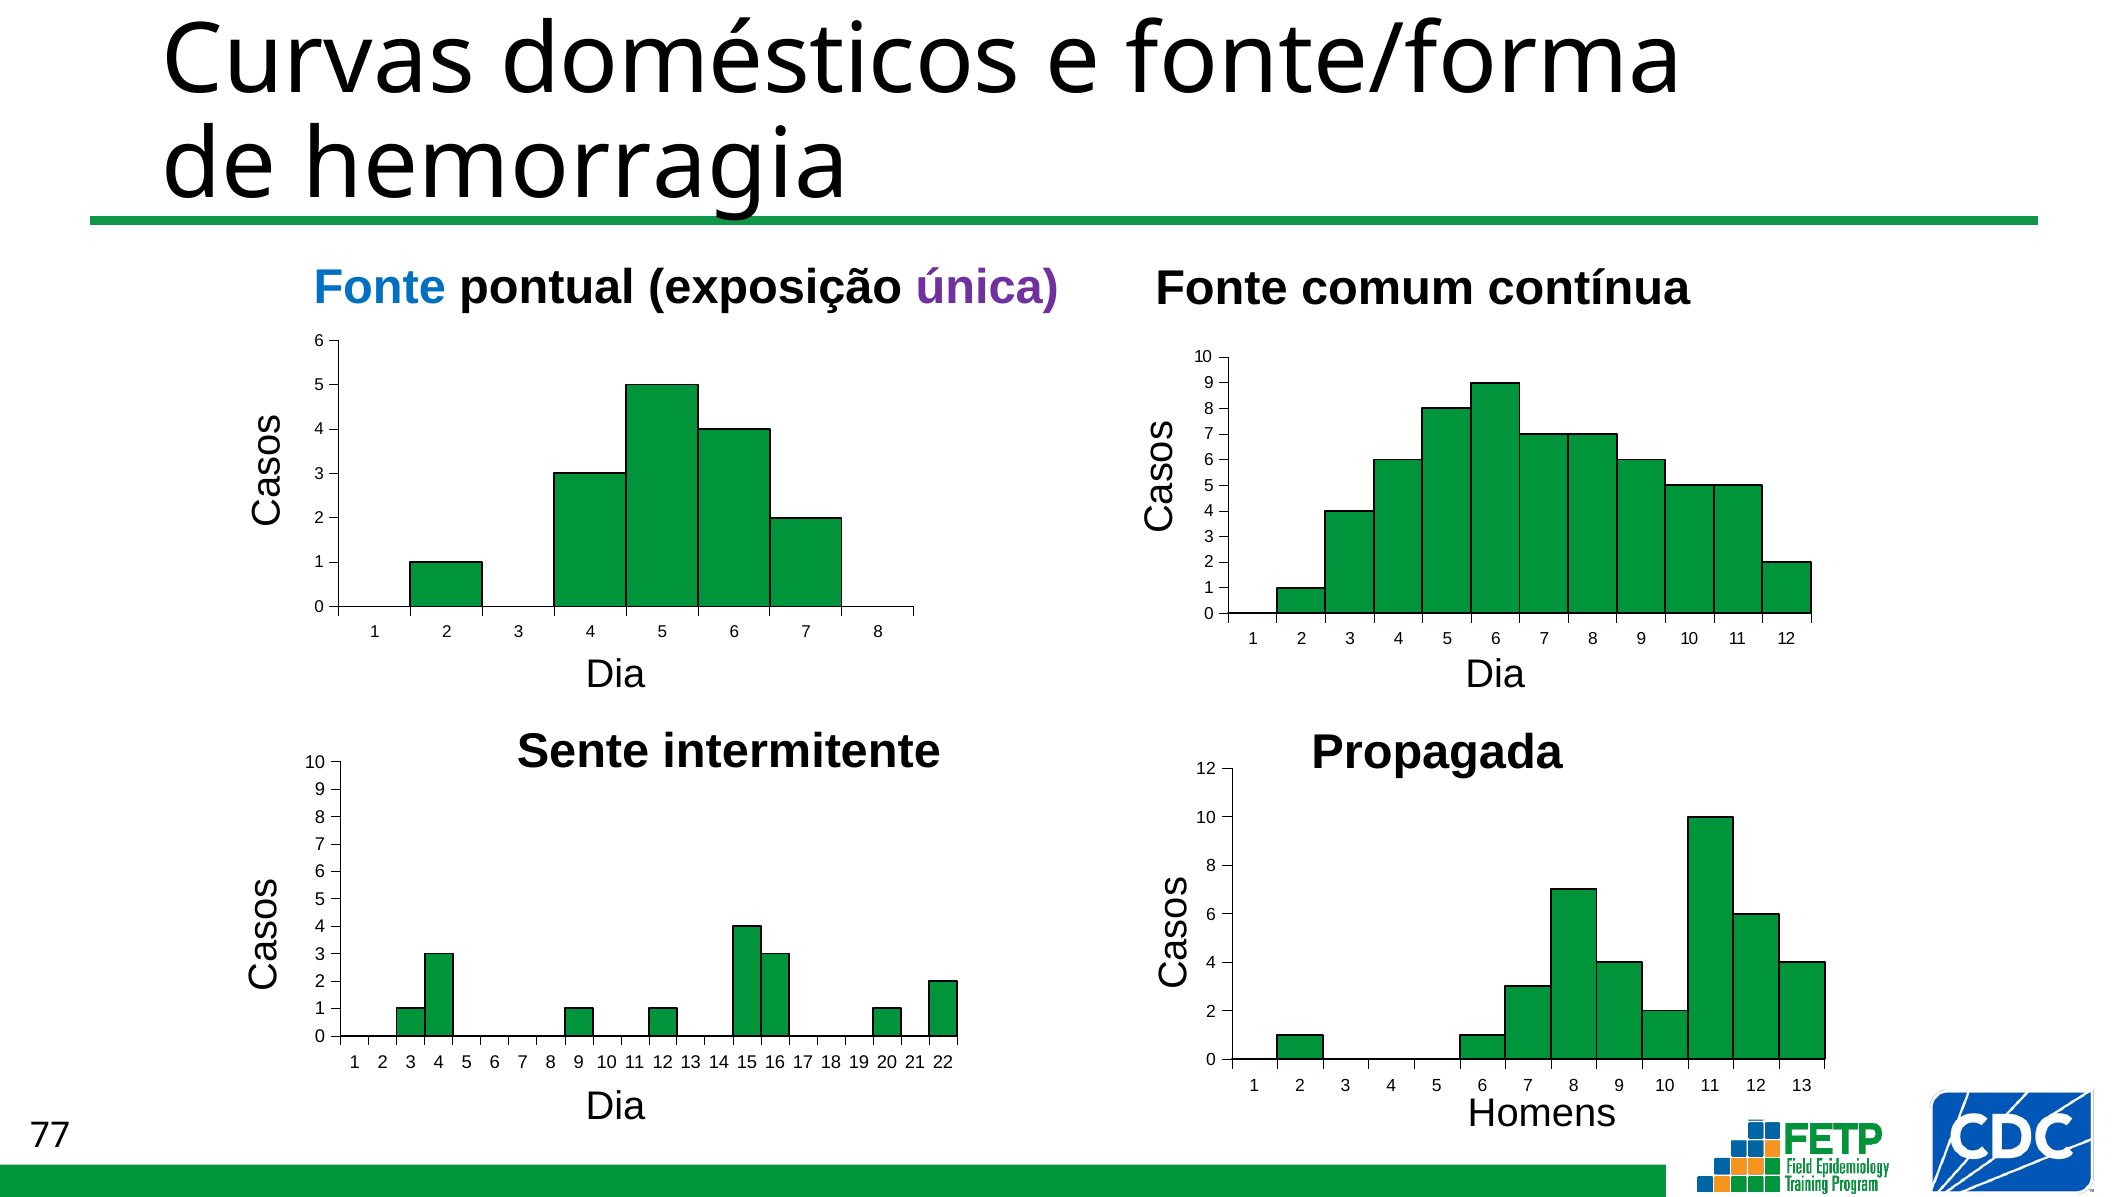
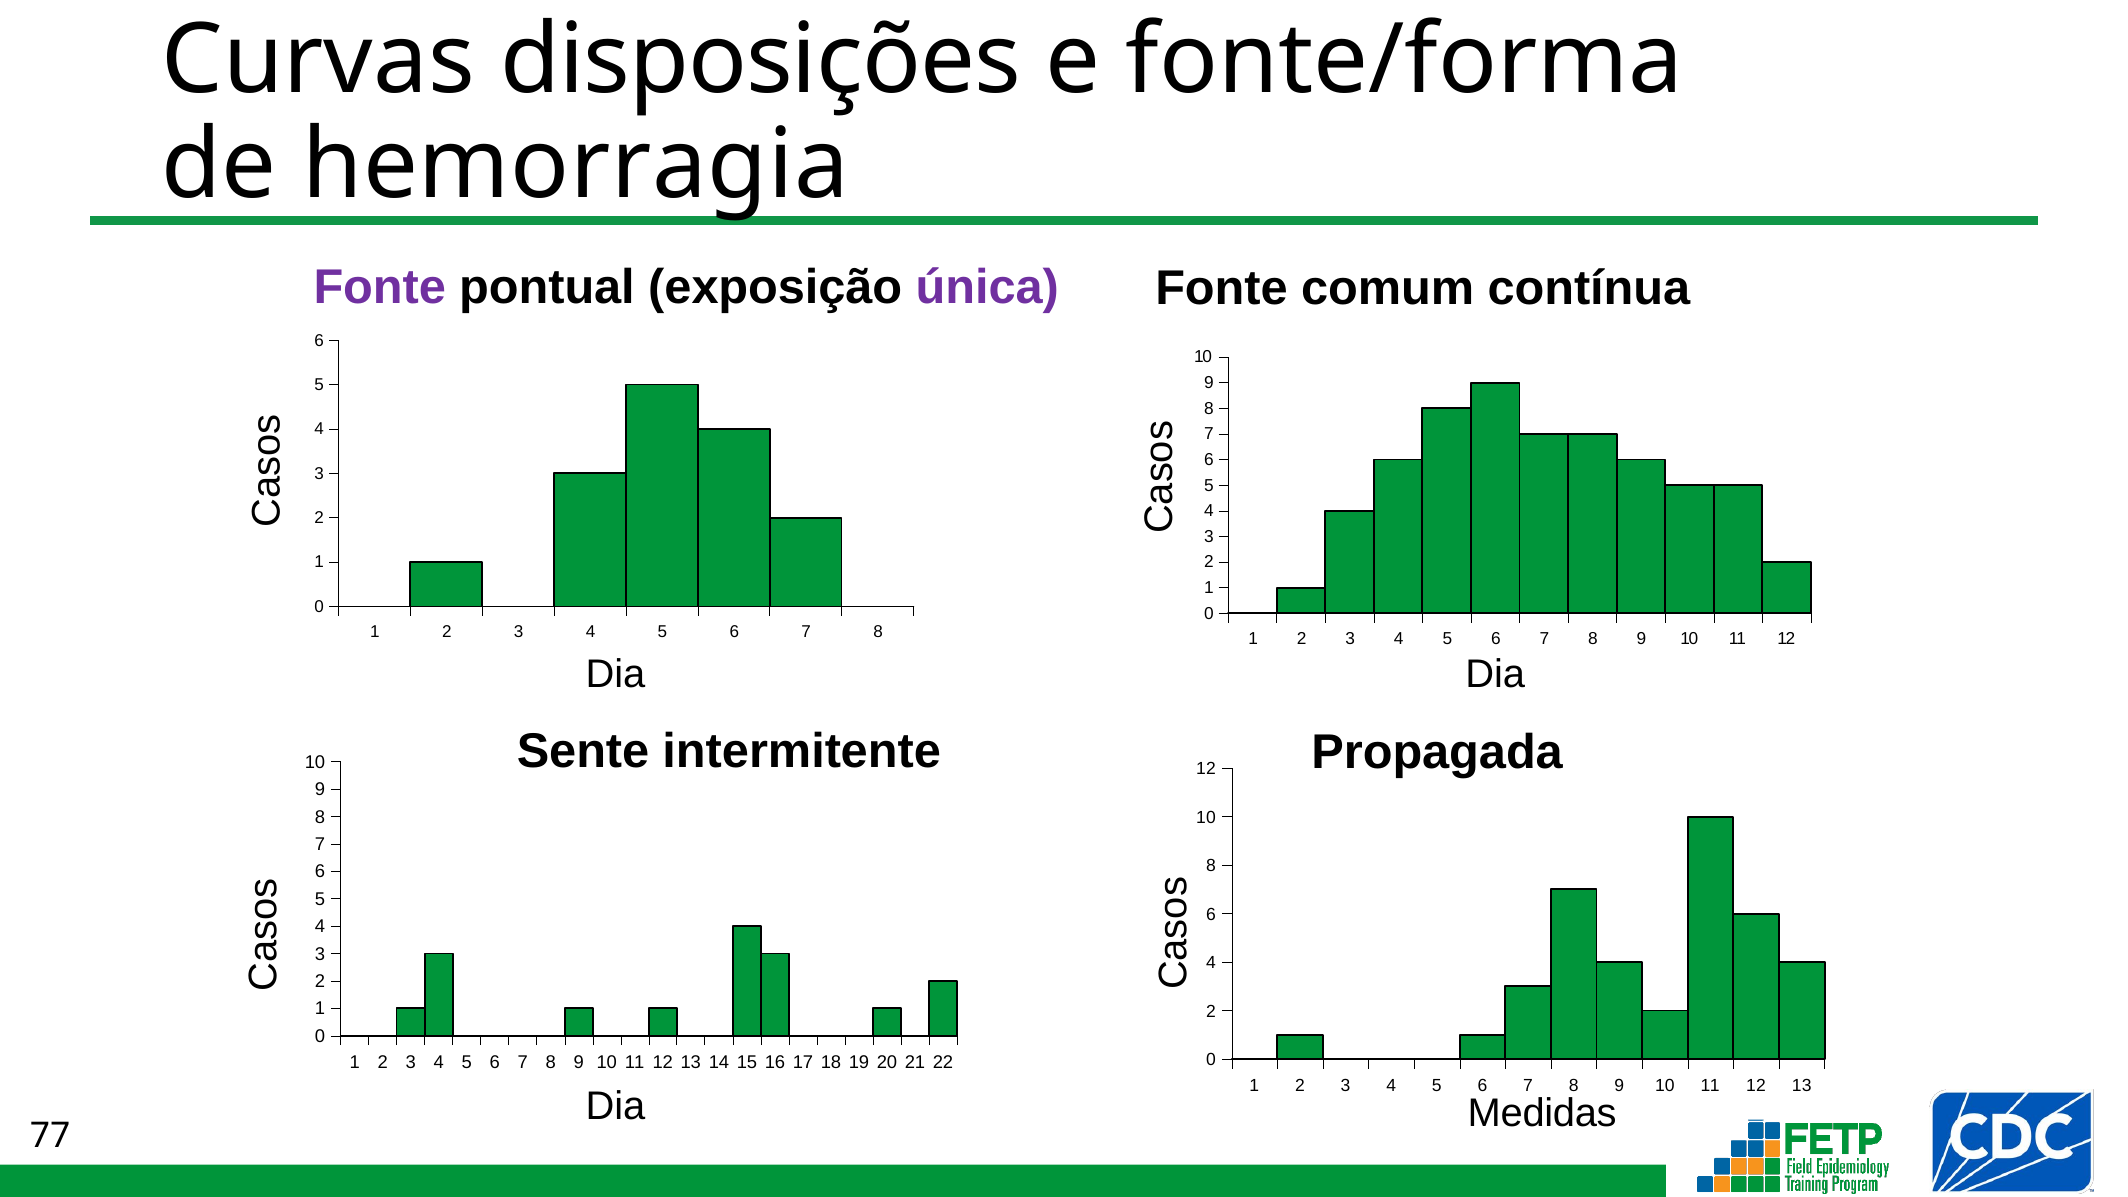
domésticos: domésticos -> disposições (761, 60)
Fonte colour: blue -> purple (380, 287)
Homens: Homens -> Medidas (1542, 1113)
